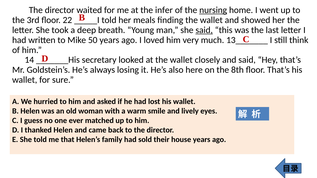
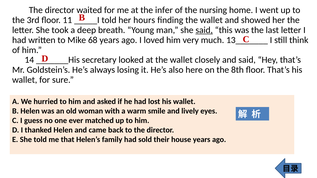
nursing underline: present -> none (213, 10)
22: 22 -> 11 (67, 20)
meals: meals -> hours (144, 20)
50: 50 -> 68 (93, 40)
